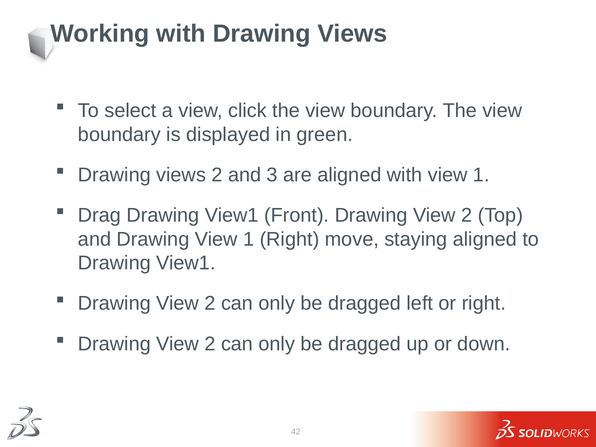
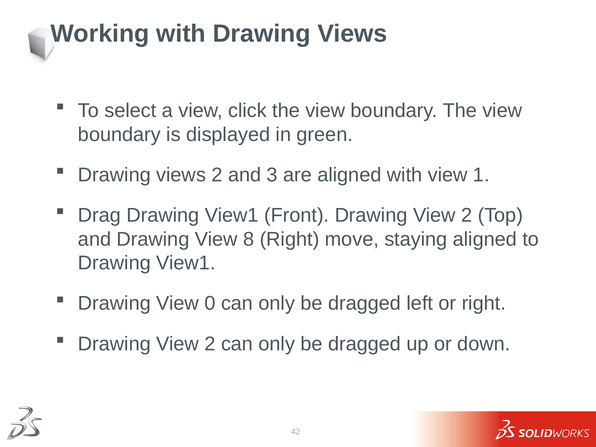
Drawing View 1: 1 -> 8 (249, 239)
2: 2 -> 0 (210, 303)
